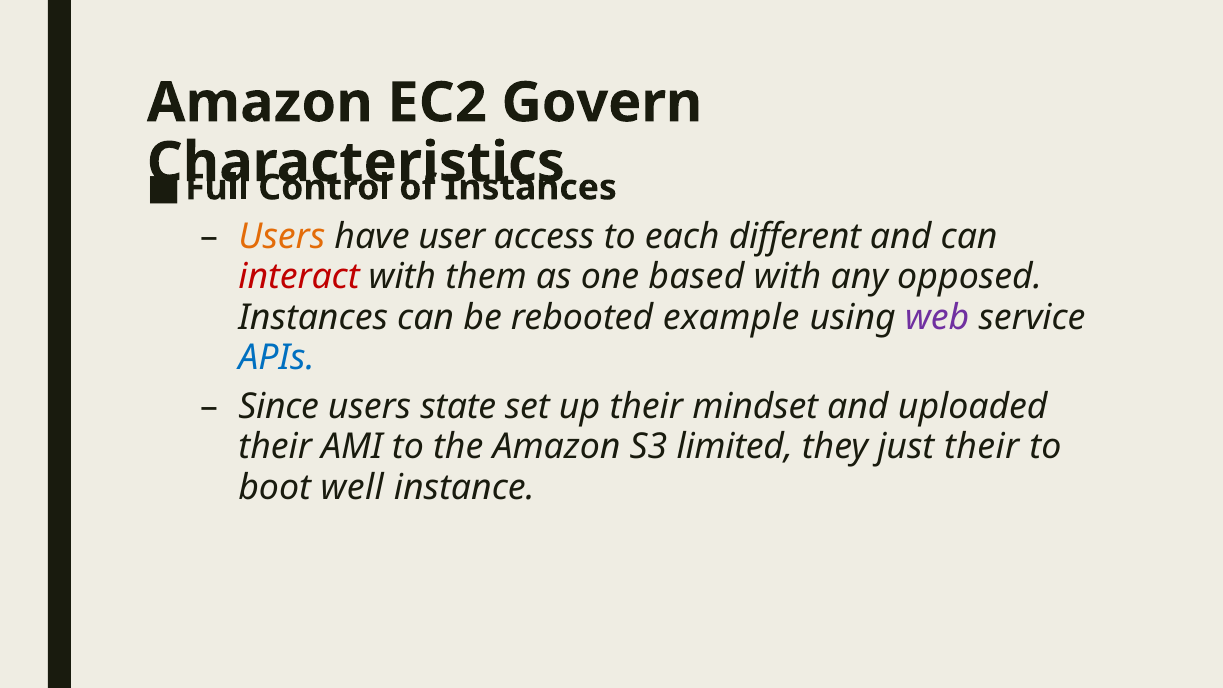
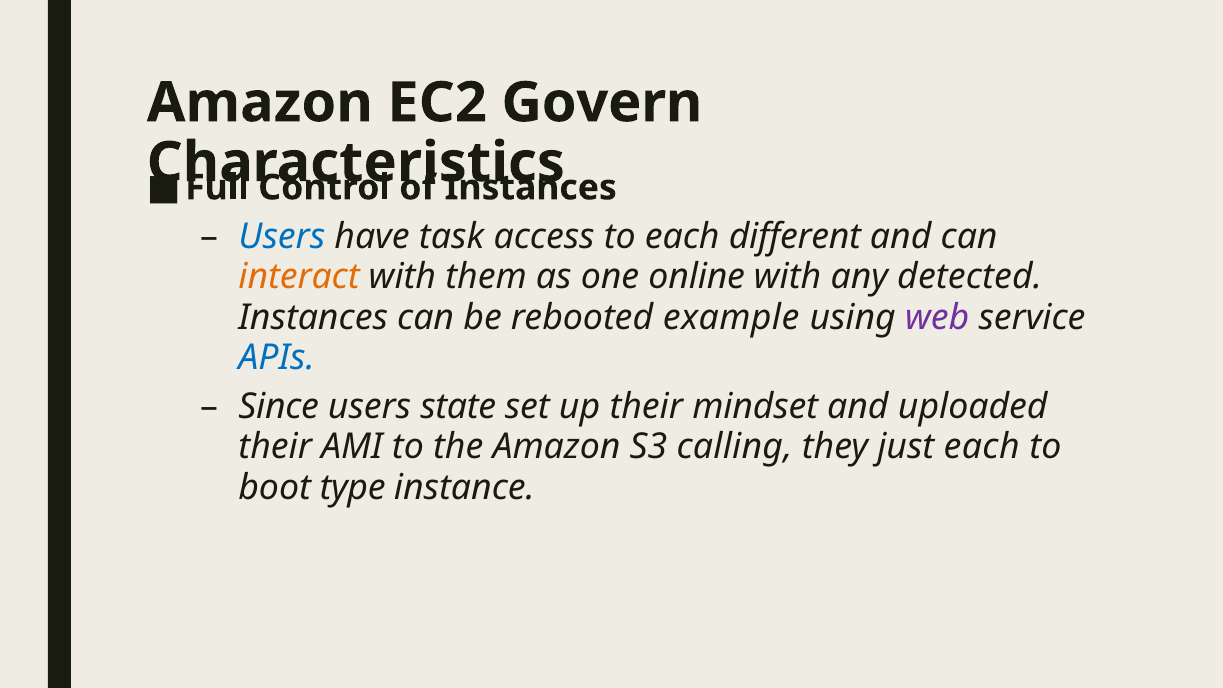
Users colour: orange -> blue (282, 237)
user: user -> task (452, 237)
interact colour: red -> orange (299, 277)
based: based -> online (697, 277)
opposed: opposed -> detected (970, 277)
limited: limited -> calling (735, 447)
just their: their -> each (982, 447)
well: well -> type (353, 487)
